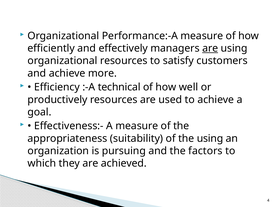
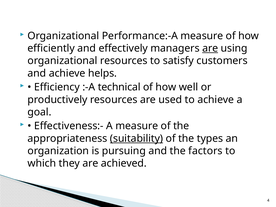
more: more -> helps (102, 73)
suitability underline: none -> present (137, 138)
the using: using -> types (210, 138)
